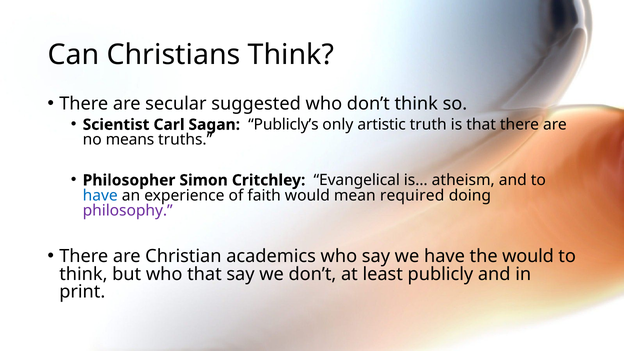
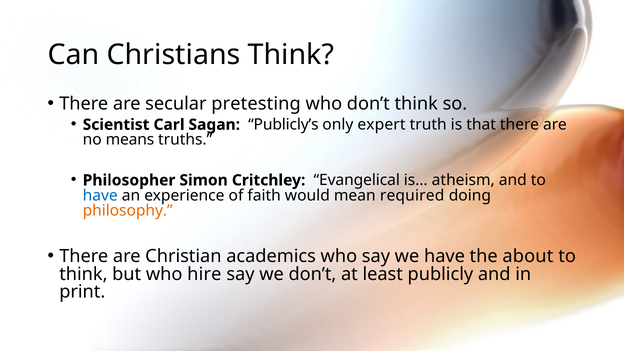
suggested: suggested -> pretesting (256, 104)
artistic: artistic -> expert (381, 125)
philosophy colour: purple -> orange (128, 211)
the would: would -> about (528, 256)
who that: that -> hire (204, 274)
